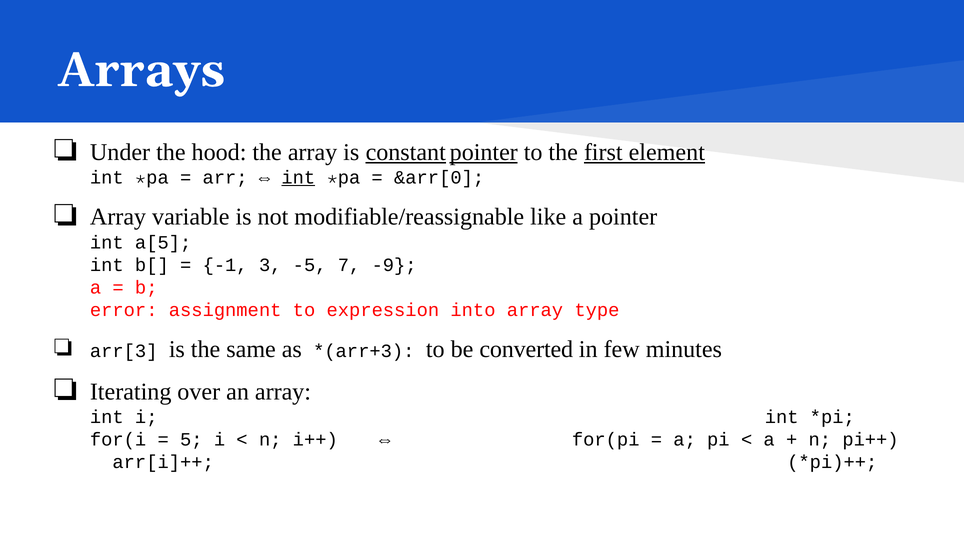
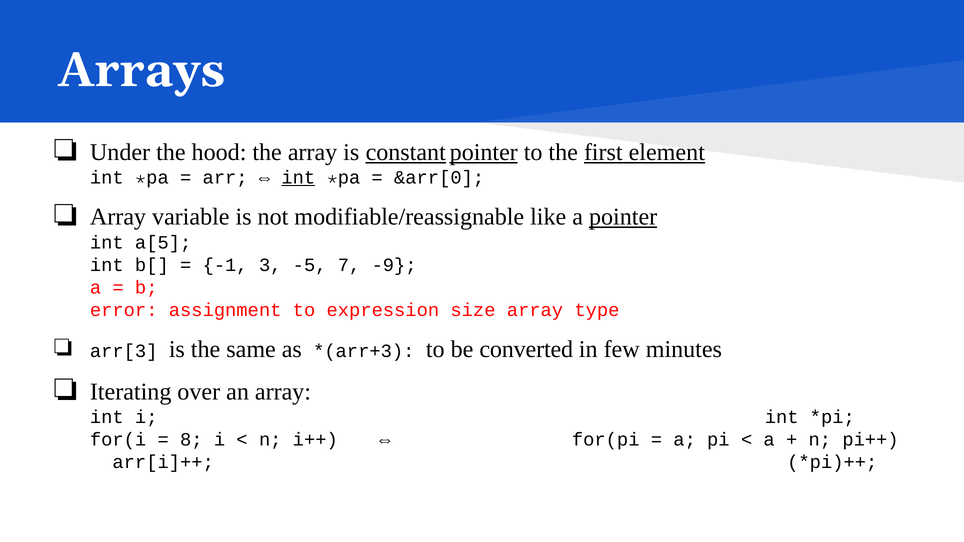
pointer underline: none -> present (623, 217)
into: into -> size (473, 310)
5: 5 -> 8 (191, 440)
